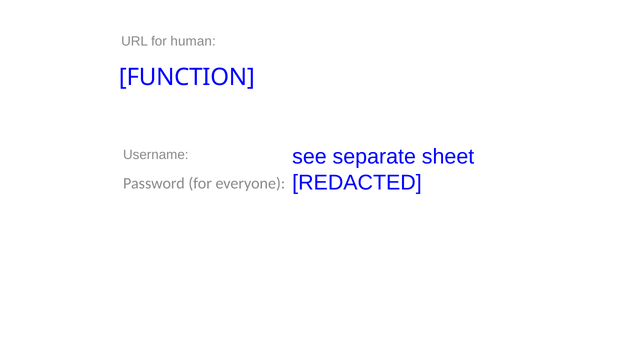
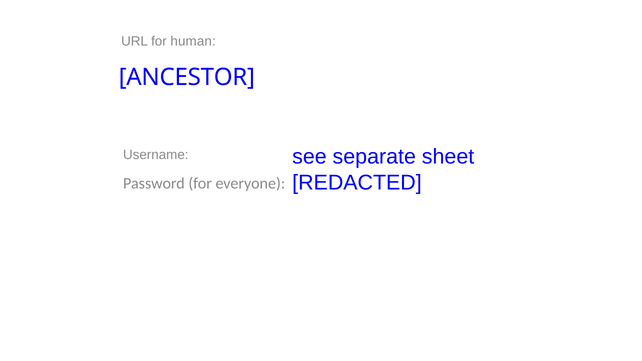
FUNCTION: FUNCTION -> ANCESTOR (187, 77)
